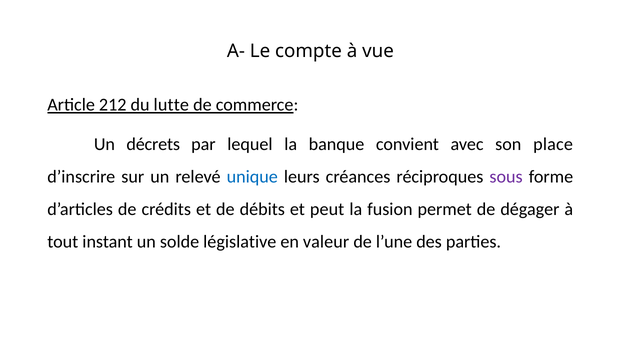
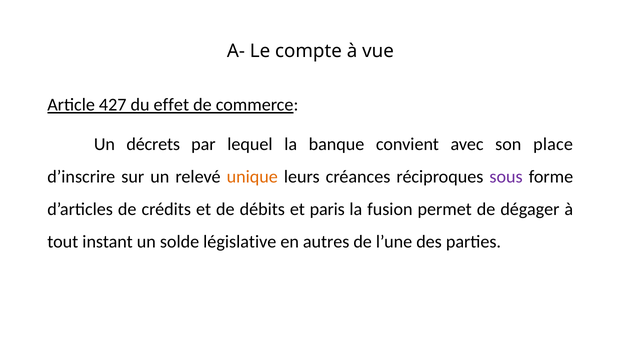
212: 212 -> 427 (113, 105)
lutte: lutte -> effet (171, 105)
unique colour: blue -> orange (252, 177)
peut: peut -> paris (327, 210)
valeur: valeur -> autres (326, 242)
